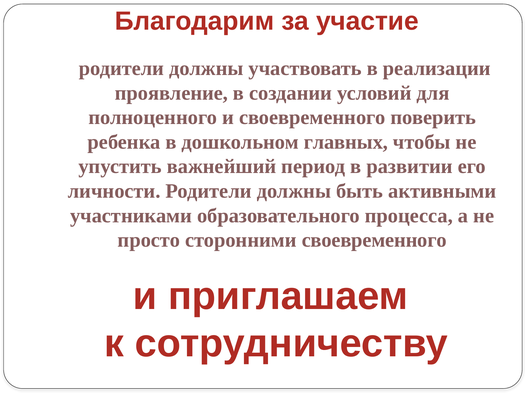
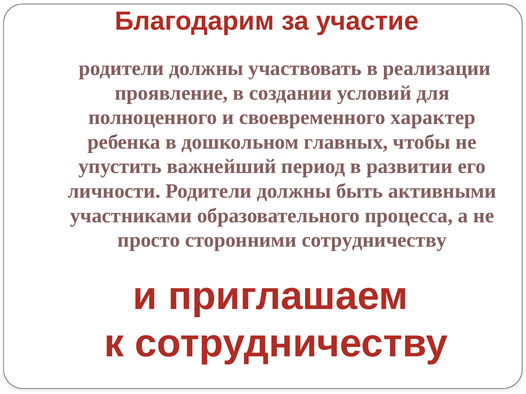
поверить: поверить -> характер (433, 118)
сторонними своевременного: своевременного -> сотрудничеству (374, 240)
